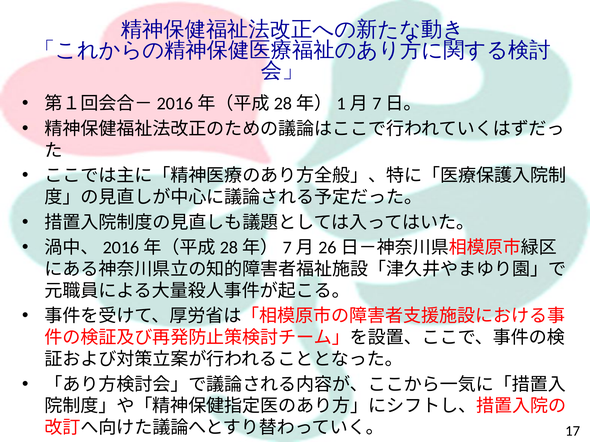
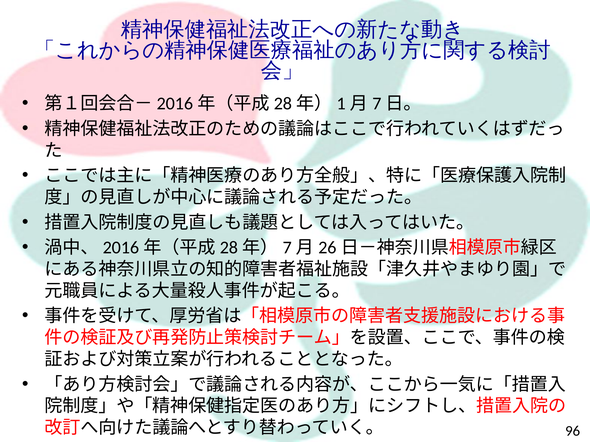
17: 17 -> 96 (573, 432)
